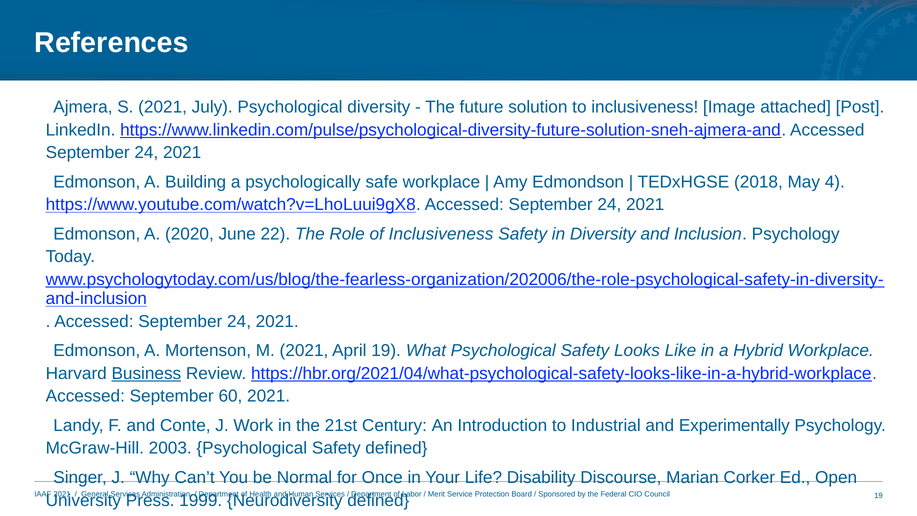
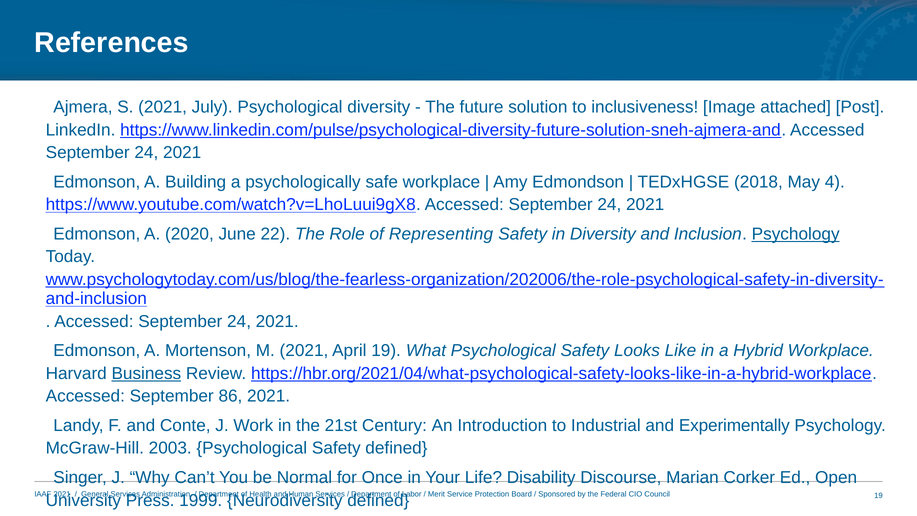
of Inclusiveness: Inclusiveness -> Representing (441, 234)
Psychology underline: none -> present (796, 234)
60: 60 -> 86 (230, 396)
